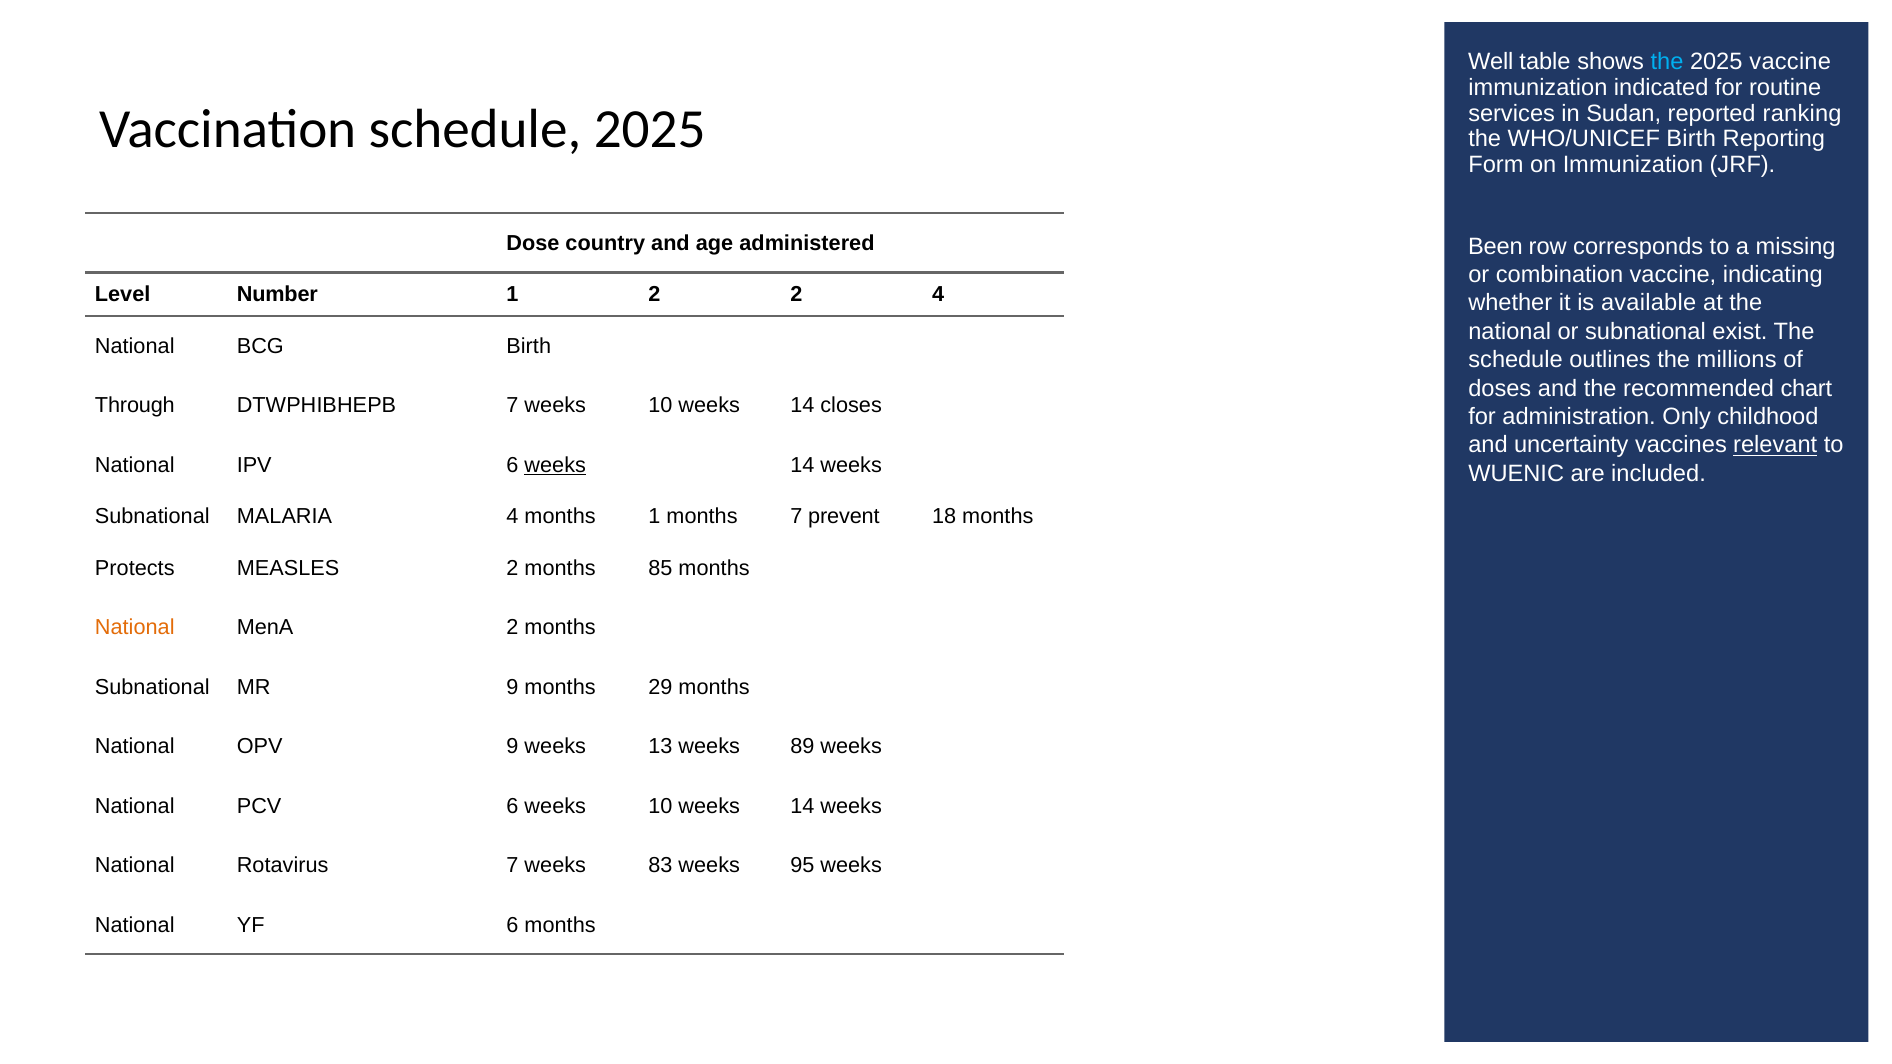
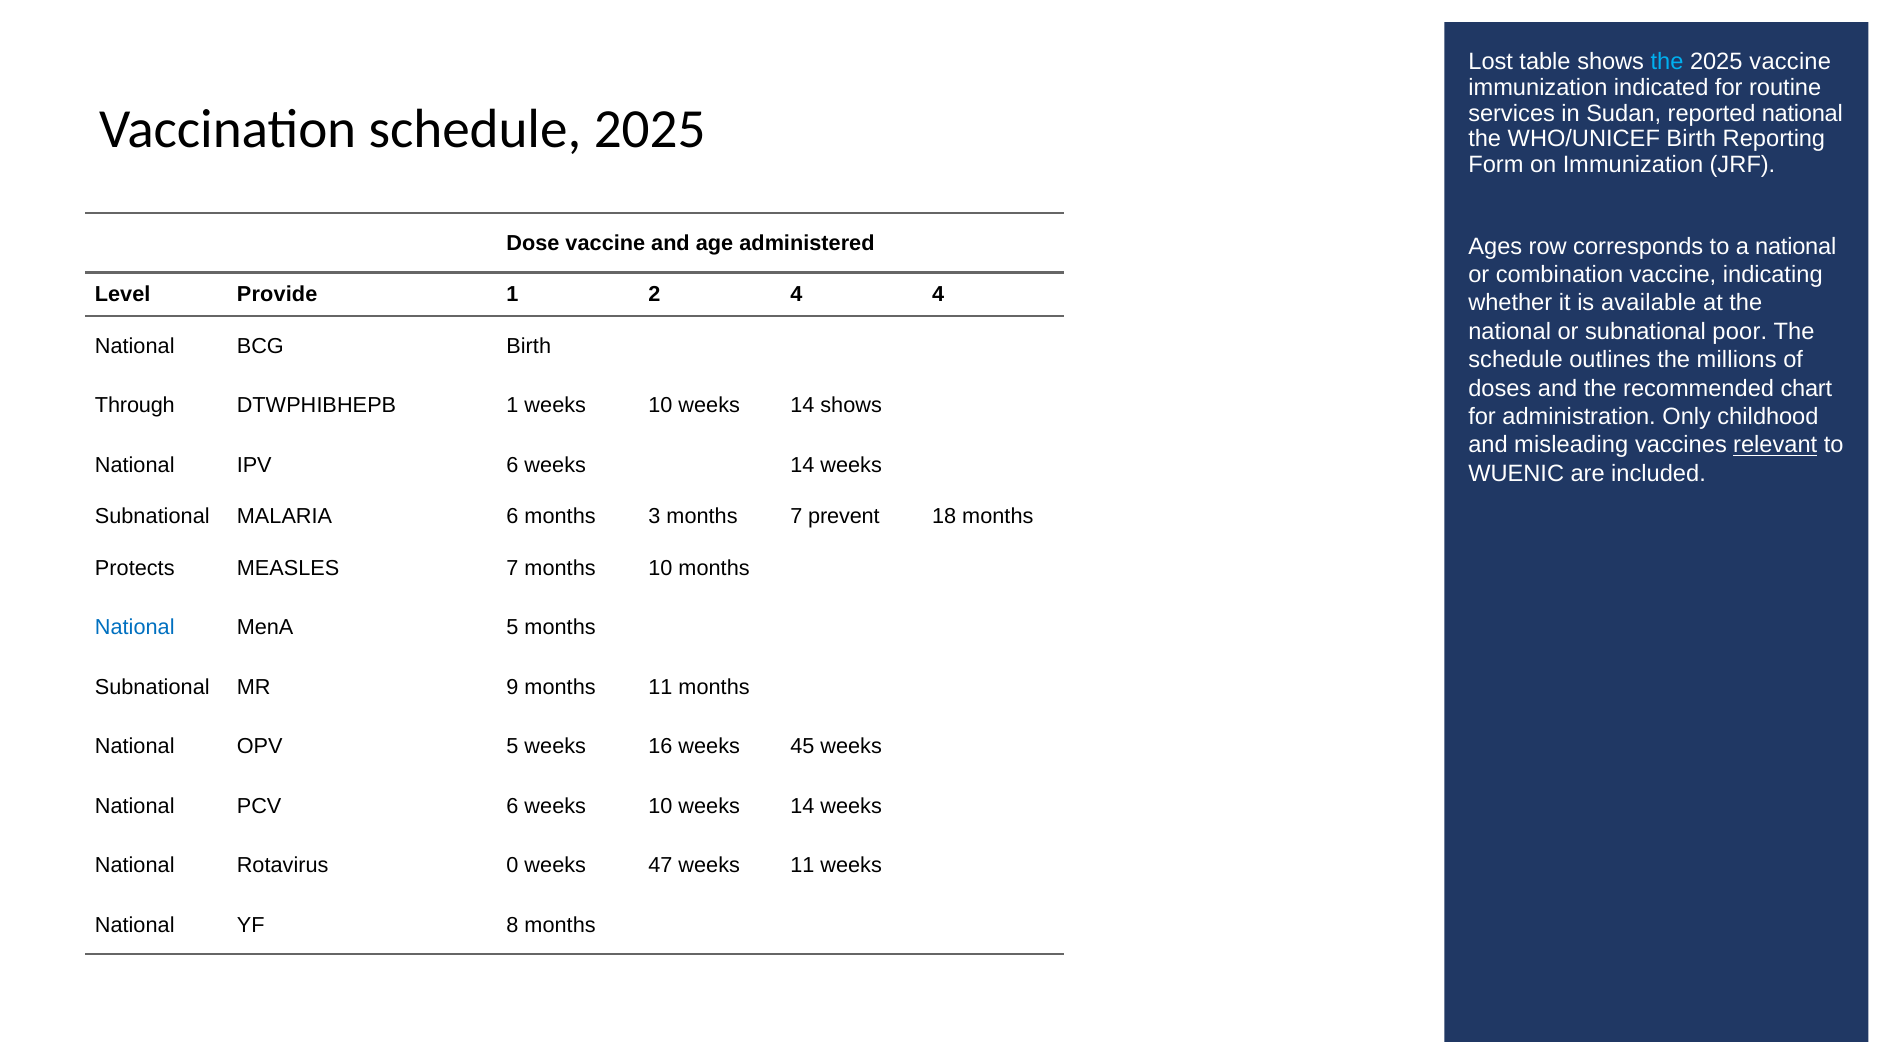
Well: Well -> Lost (1491, 62)
reported ranking: ranking -> national (1802, 113)
Dose country: country -> vaccine (605, 243)
Been: Been -> Ages (1495, 247)
a missing: missing -> national (1796, 247)
Number: Number -> Provide (277, 295)
2 2: 2 -> 4 (796, 295)
exist: exist -> poor (1740, 332)
DTWPHIBHEPB 7: 7 -> 1 (513, 406)
14 closes: closes -> shows (851, 406)
uncertainty: uncertainty -> misleading (1571, 445)
weeks underline: present -> none (555, 465)
MALARIA 4: 4 -> 6 (513, 517)
months 1: 1 -> 3 (654, 517)
MEASLES 2: 2 -> 7 (513, 568)
months 85: 85 -> 10 (660, 568)
National colour: orange -> blue (135, 628)
MenA 2: 2 -> 5 (513, 628)
months 29: 29 -> 11 (660, 687)
OPV 9: 9 -> 5 (513, 747)
13: 13 -> 16 (660, 747)
89: 89 -> 45 (802, 747)
Rotavirus 7: 7 -> 0 (513, 866)
83: 83 -> 47 (660, 866)
weeks 95: 95 -> 11 (802, 866)
YF 6: 6 -> 8 (513, 925)
